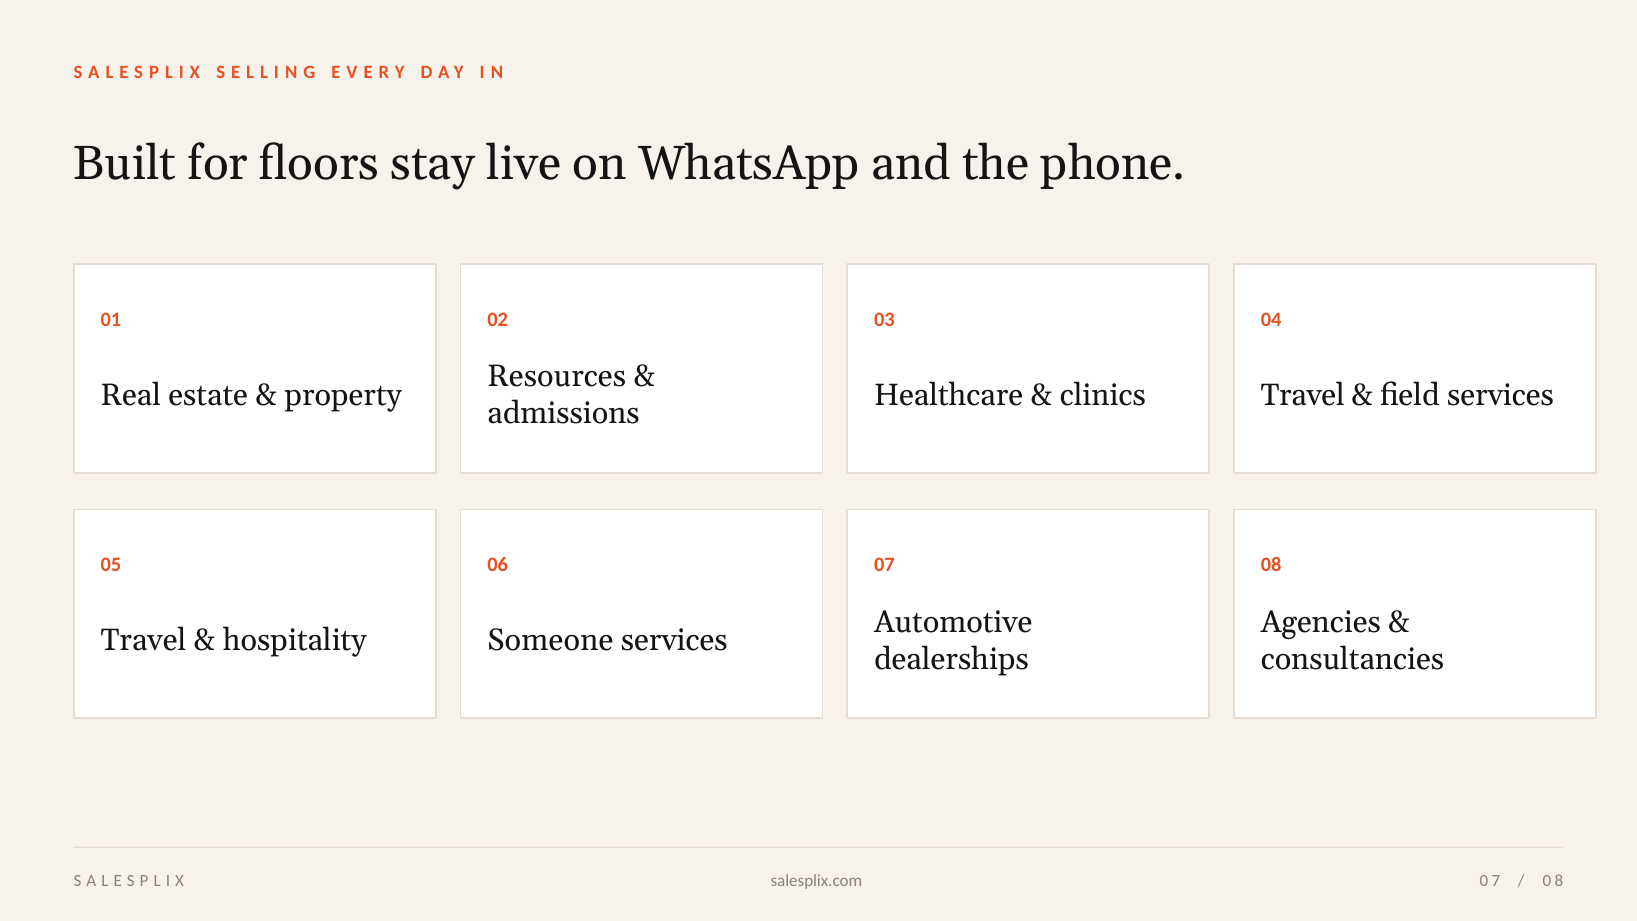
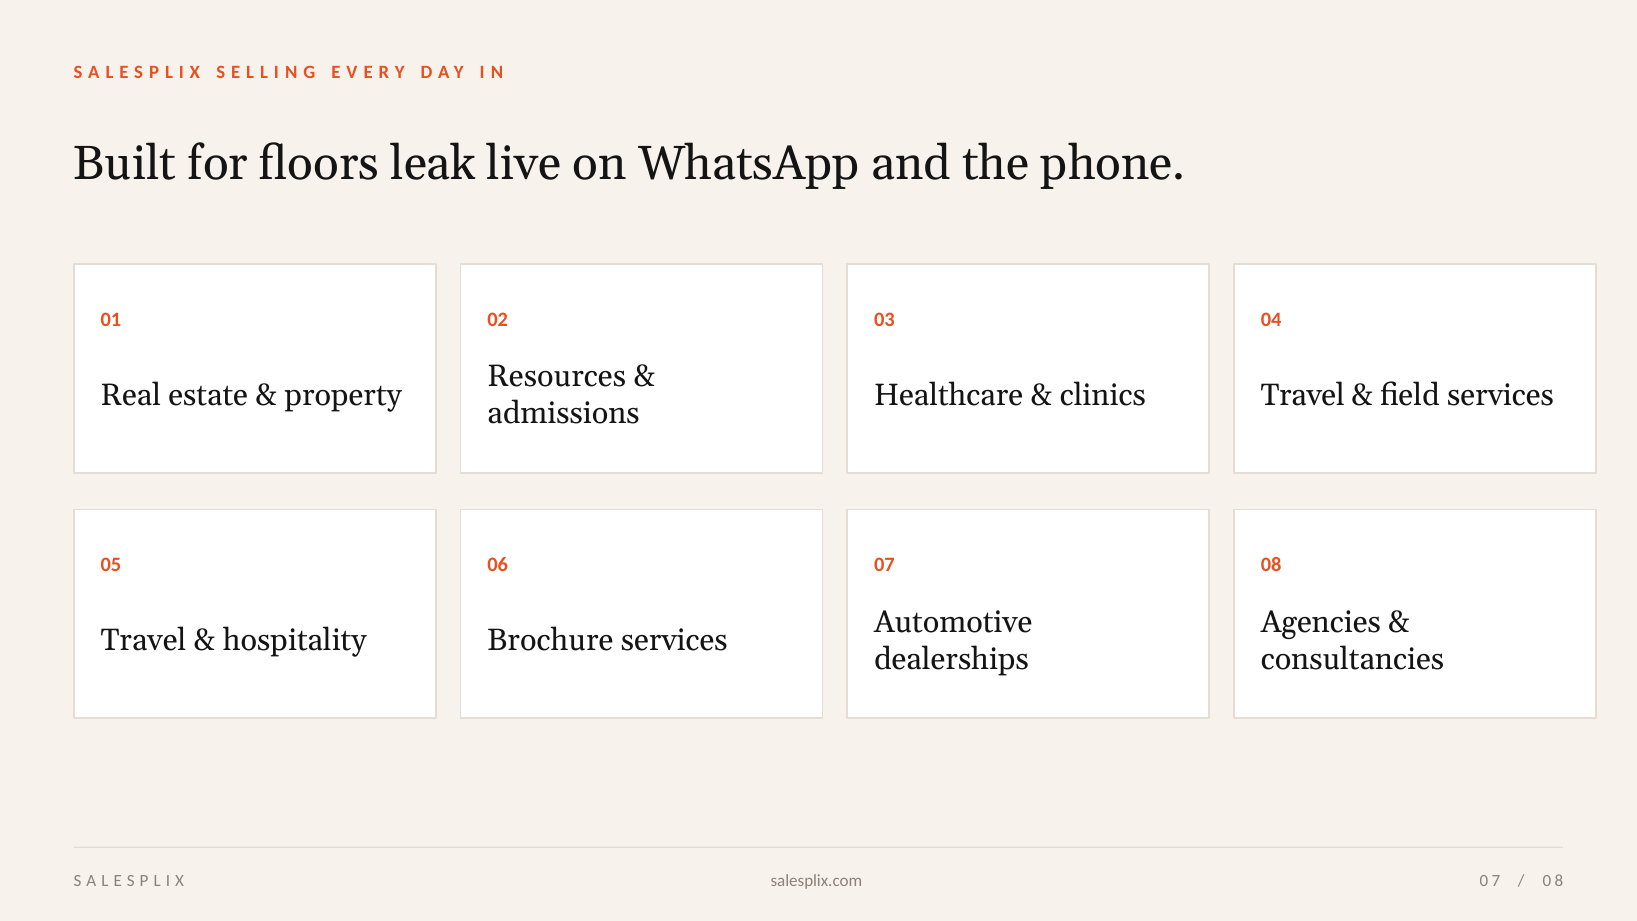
stay: stay -> leak (433, 164)
Someone: Someone -> Brochure (550, 641)
